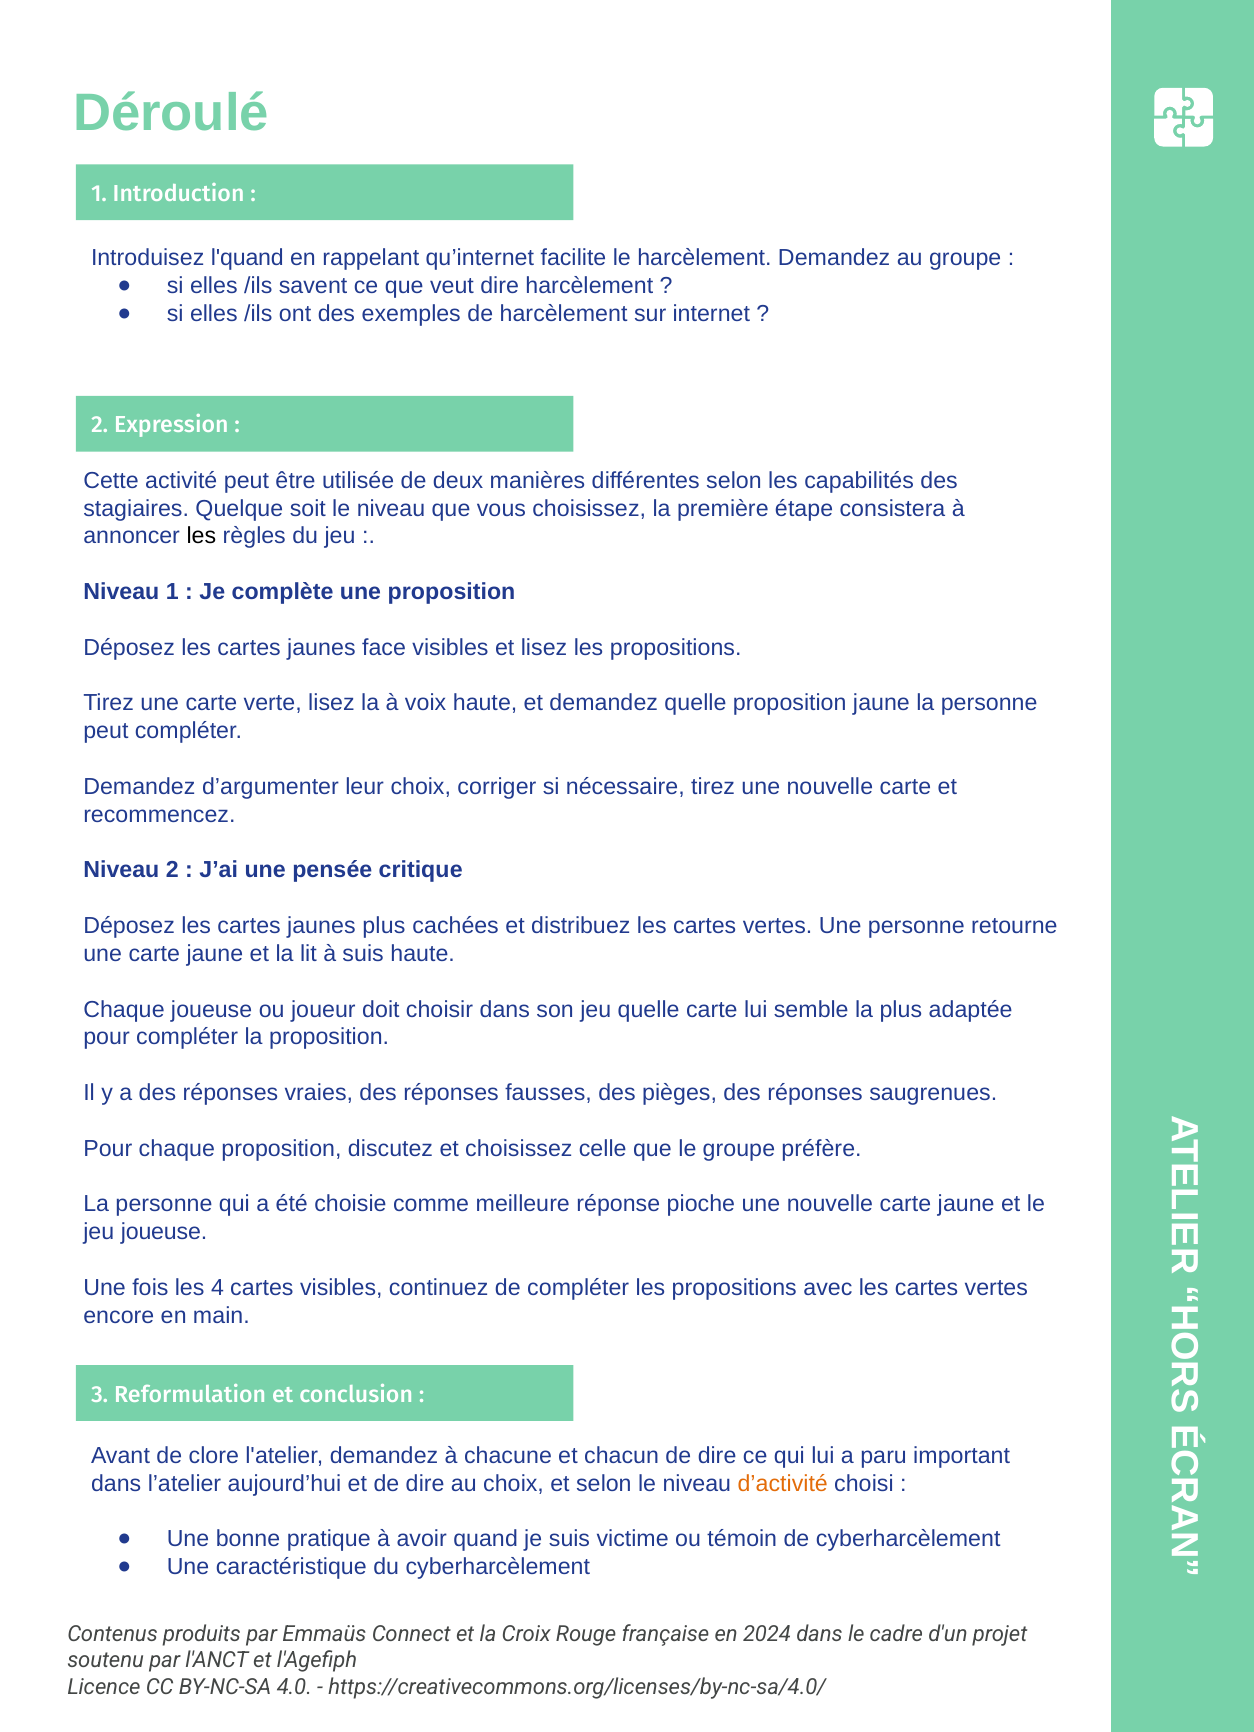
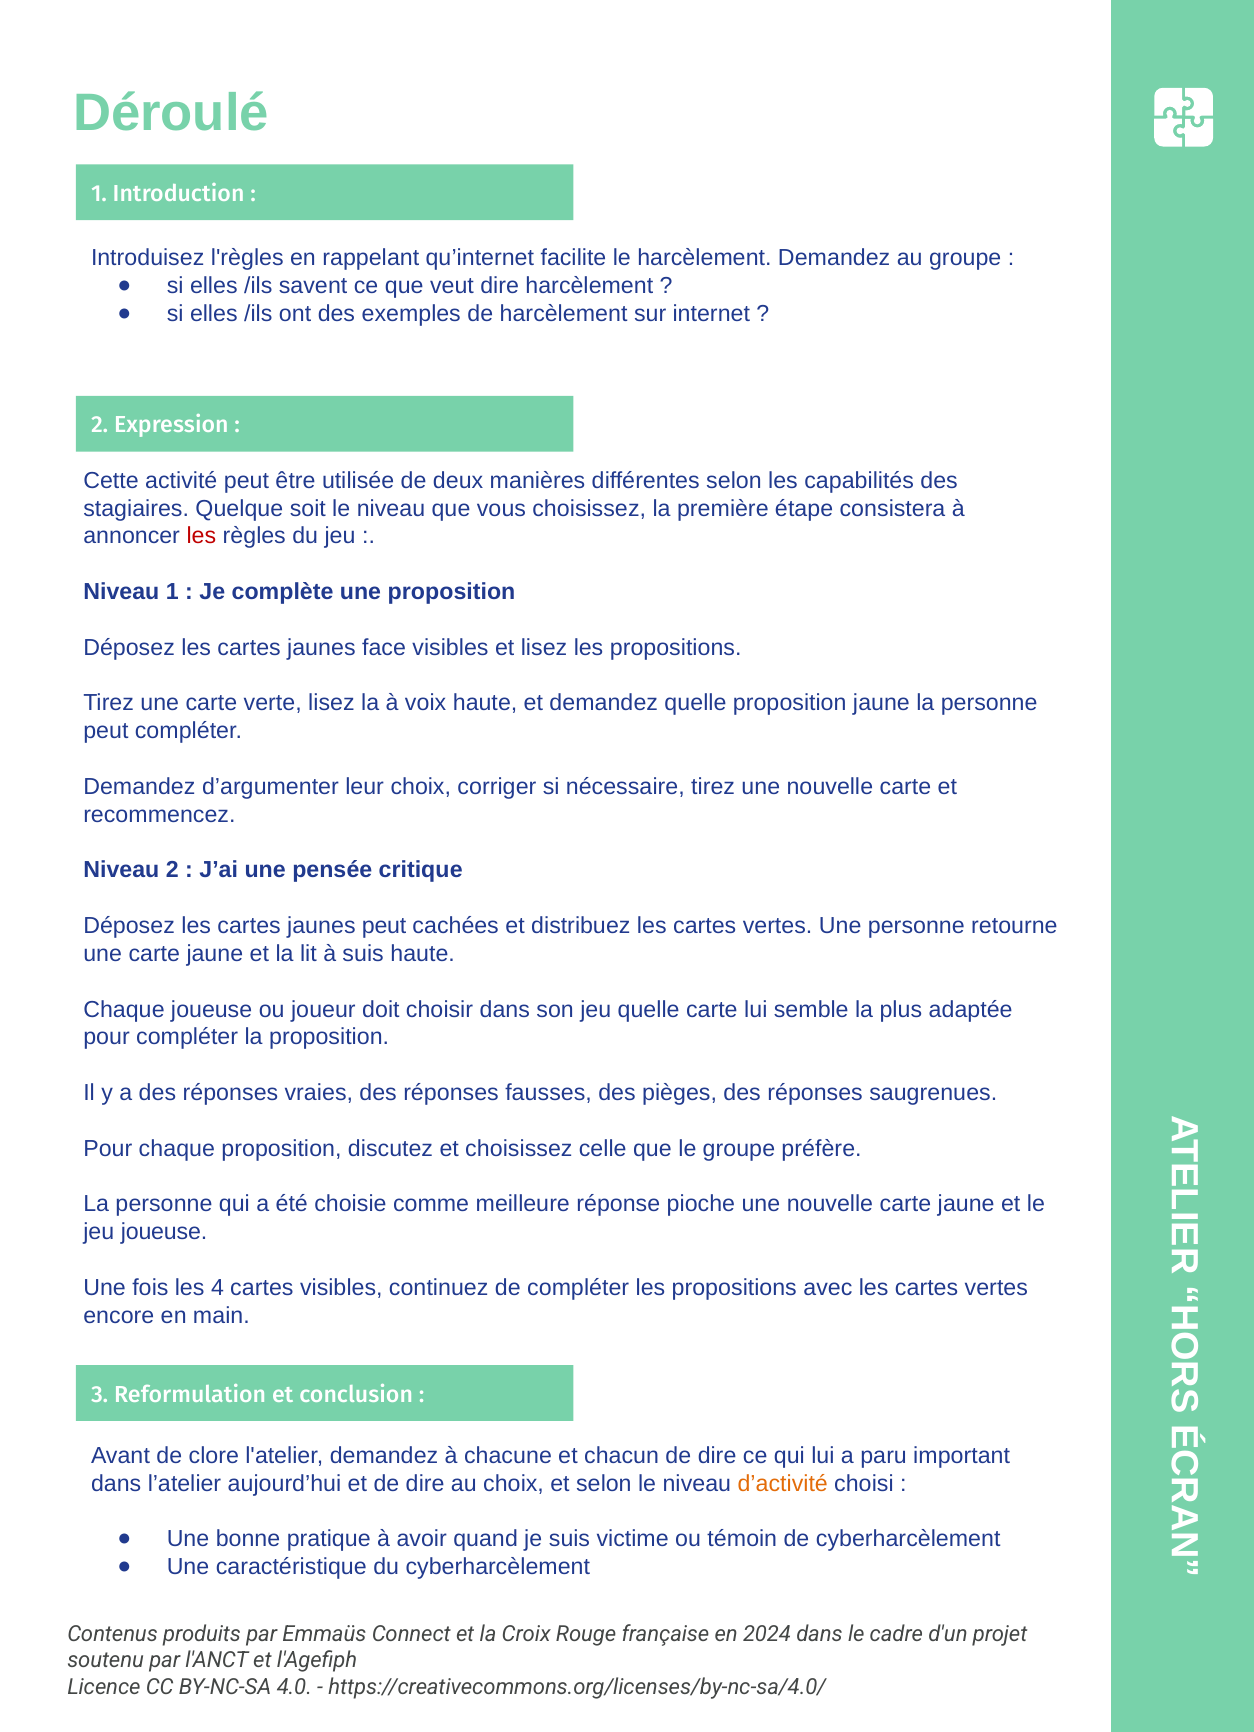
l'quand: l'quand -> l'règles (247, 258)
les colour: black -> red (201, 536)
jaunes plus: plus -> peut (384, 926)
